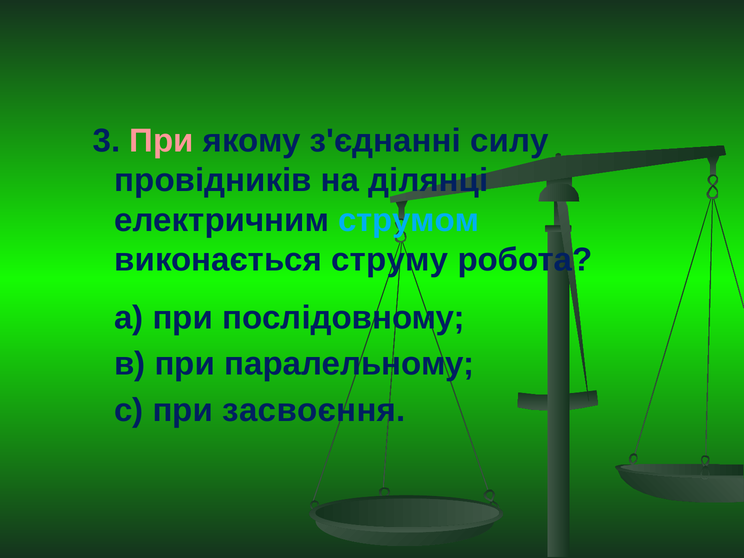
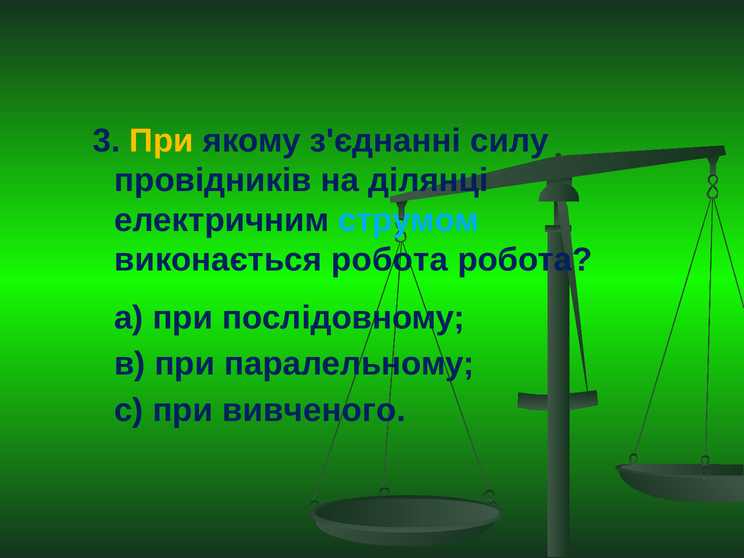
При colour: pink -> yellow (162, 141)
виконається струму: струму -> робота (390, 260)
засвоєння: засвоєння -> вивченого (314, 410)
